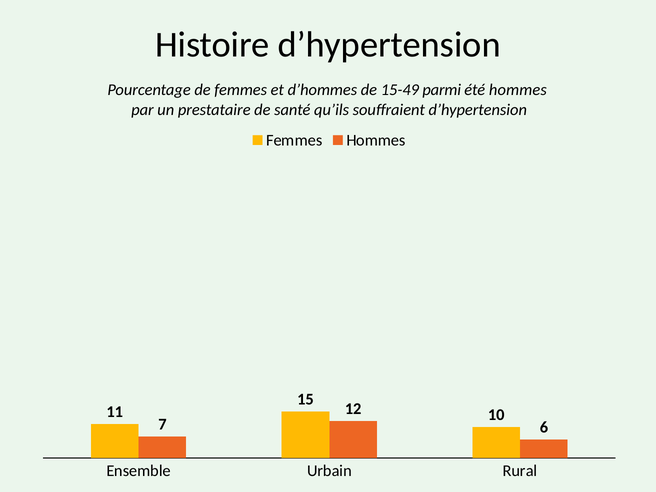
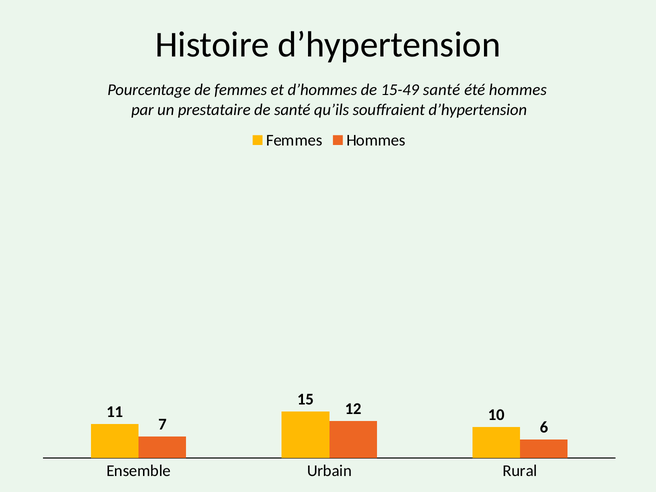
15-49 parmi: parmi -> santé (442, 90)
